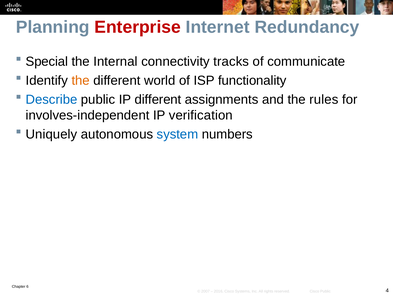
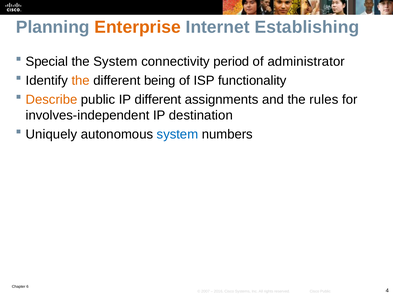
Enterprise colour: red -> orange (138, 27)
Redundancy: Redundancy -> Establishing (307, 27)
the Internal: Internal -> System (115, 61)
tracks: tracks -> period (231, 61)
communicate: communicate -> administrator (306, 61)
world: world -> being (160, 80)
Describe colour: blue -> orange (52, 99)
verification: verification -> destination (201, 115)
